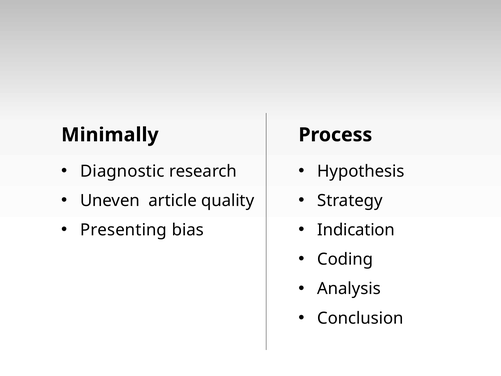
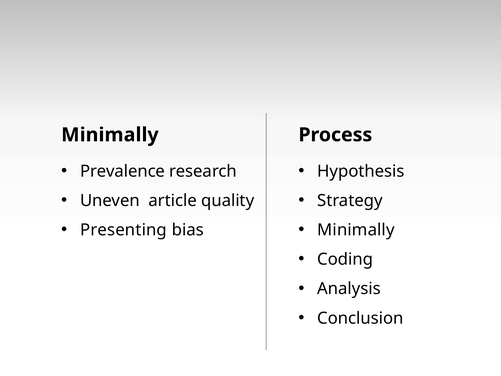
Diagnostic: Diagnostic -> Prevalence (123, 171)
Indication: Indication -> Minimally (356, 230)
